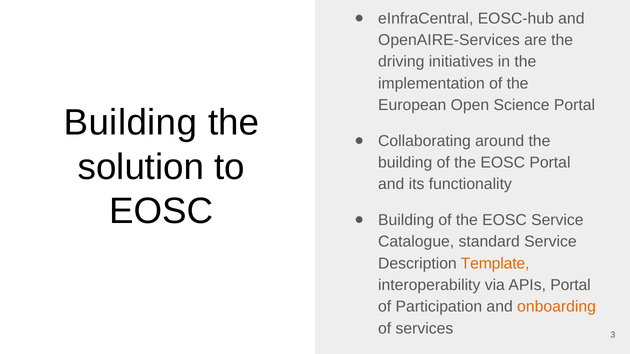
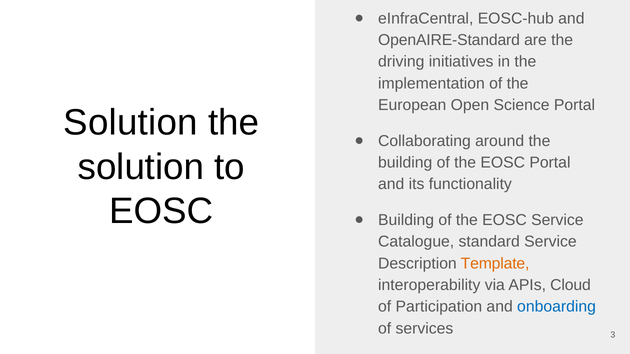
OpenAIRE-Services: OpenAIRE-Services -> OpenAIRE-Standard (449, 40)
Building: Building -> Solution (131, 123)
APIs Portal: Portal -> Cloud (571, 285)
onboarding colour: orange -> blue (557, 307)
